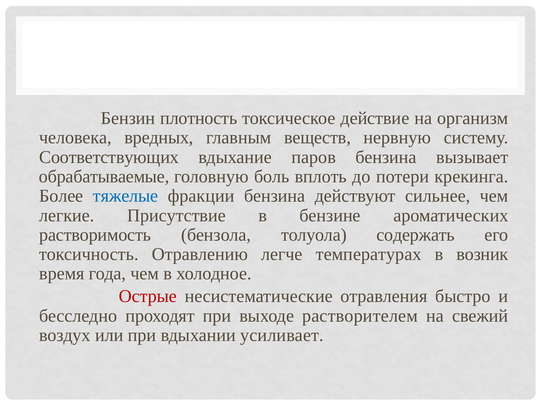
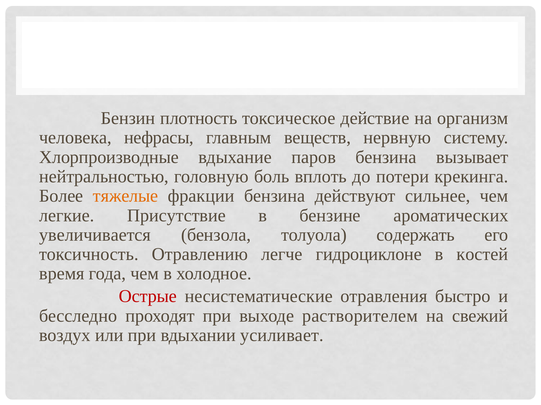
вредных: вредных -> нефрасы (159, 138)
Соответствующих: Соответствующих -> Хлорпроизводные (109, 157)
обрабатываемые: обрабатываемые -> нейтральностью (104, 177)
тяжелые colour: blue -> orange (126, 196)
растворимость: растворимость -> увеличивается (95, 235)
температурах: температурах -> гидроциклоне (369, 255)
возник: возник -> костей (482, 255)
